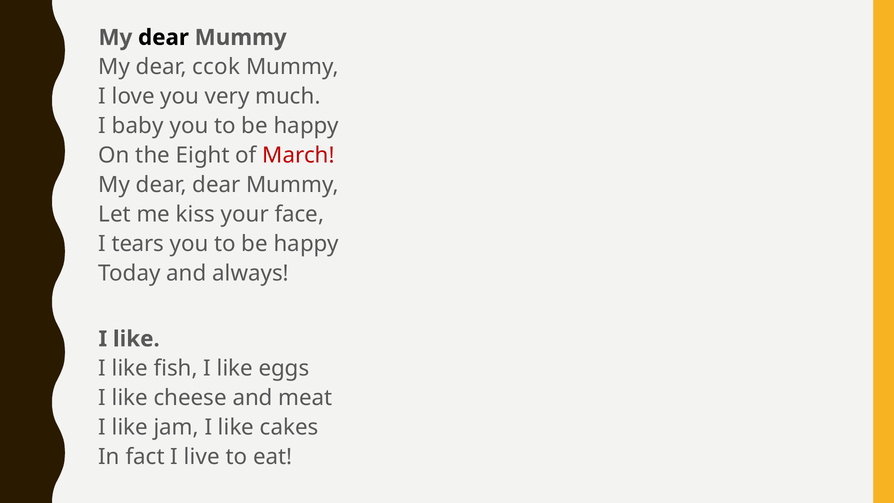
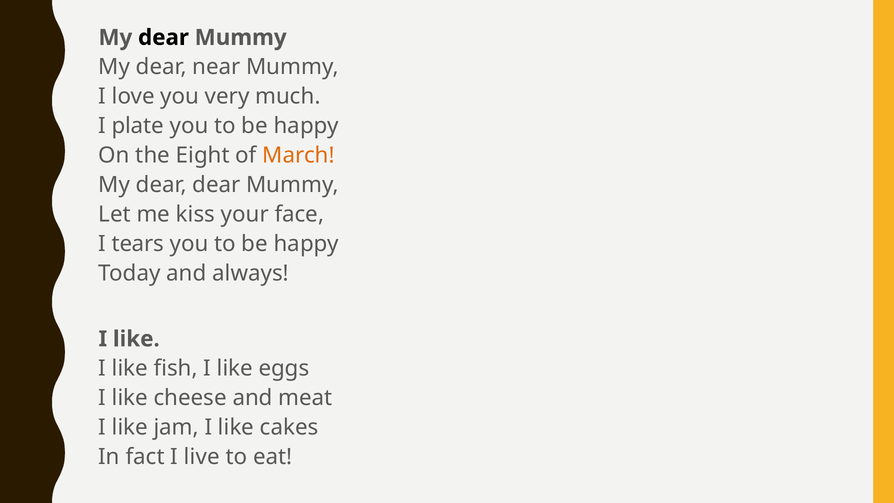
ccok: ccok -> near (216, 67)
baby: baby -> plate (138, 126)
March colour: red -> orange (299, 155)
